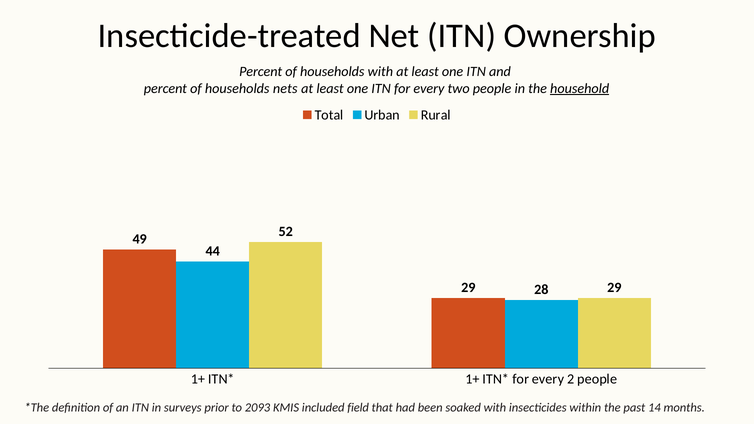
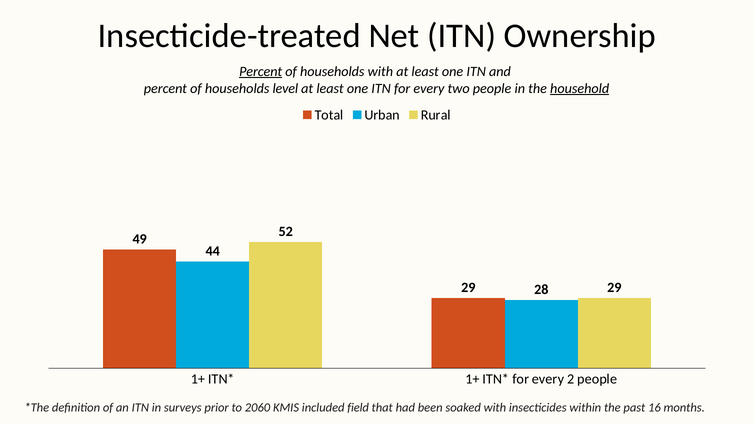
Percent underline: none -> present (261, 72)
nets: nets -> level (285, 89)
2093: 2093 -> 2060 (258, 408)
14: 14 -> 16 (654, 408)
